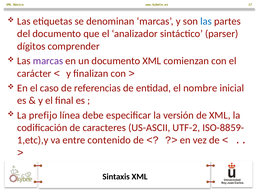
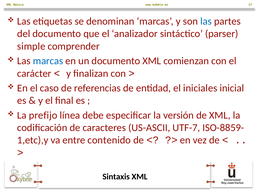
dígitos: dígitos -> simple (31, 46)
marcas colour: purple -> blue (48, 61)
nombre: nombre -> iniciales (200, 88)
UTF-2: UTF-2 -> UTF-7 (186, 128)
